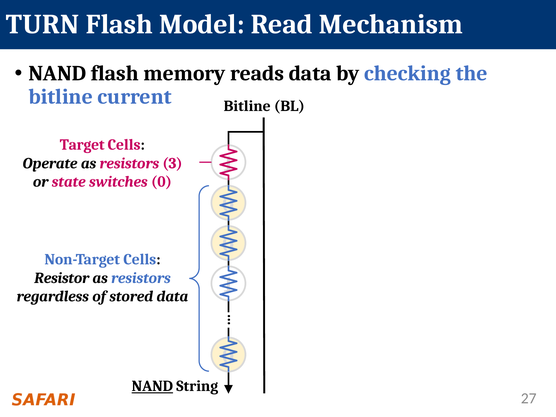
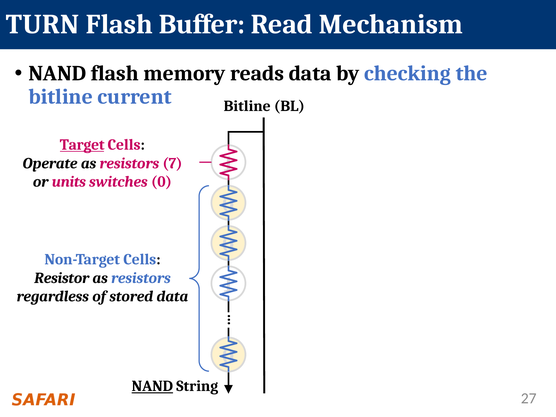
Model: Model -> Buffer (202, 24)
Target underline: none -> present (82, 145)
3: 3 -> 7 (172, 163)
state: state -> units (69, 182)
